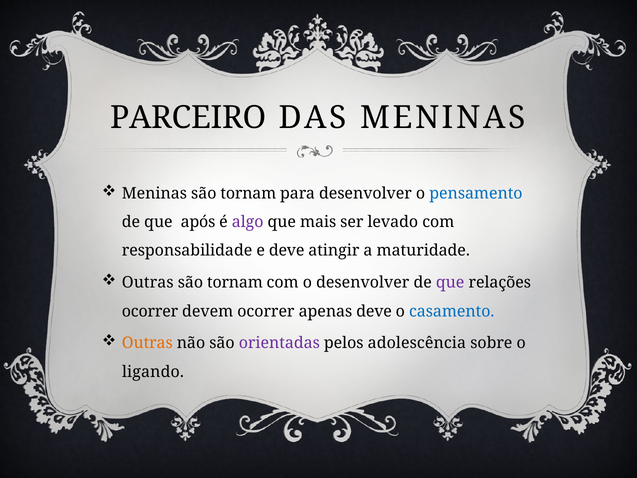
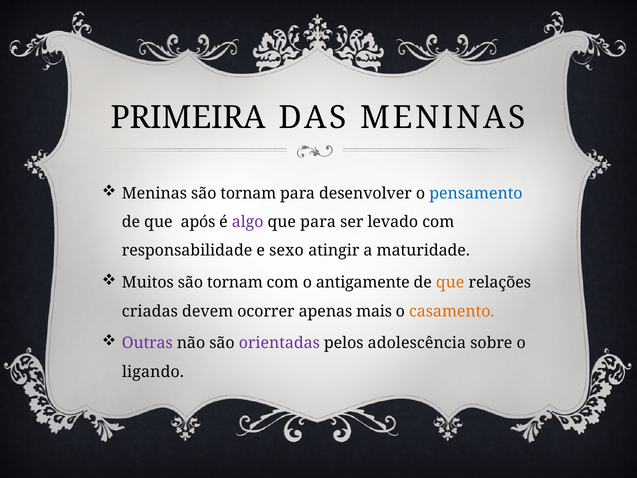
PARCEIRO: PARCEIRO -> PRIMEIRA (188, 118)
que mais: mais -> para (318, 222)
e deve: deve -> sexo (287, 251)
Outras: Outras -> Muitos (148, 282)
o desenvolver: desenvolver -> antigamente (363, 282)
que colour: purple -> orange (450, 282)
ocorrer: ocorrer -> criadas (150, 311)
apenas deve: deve -> mais (374, 311)
casamento colour: blue -> orange (452, 311)
Outras colour: orange -> purple (147, 343)
